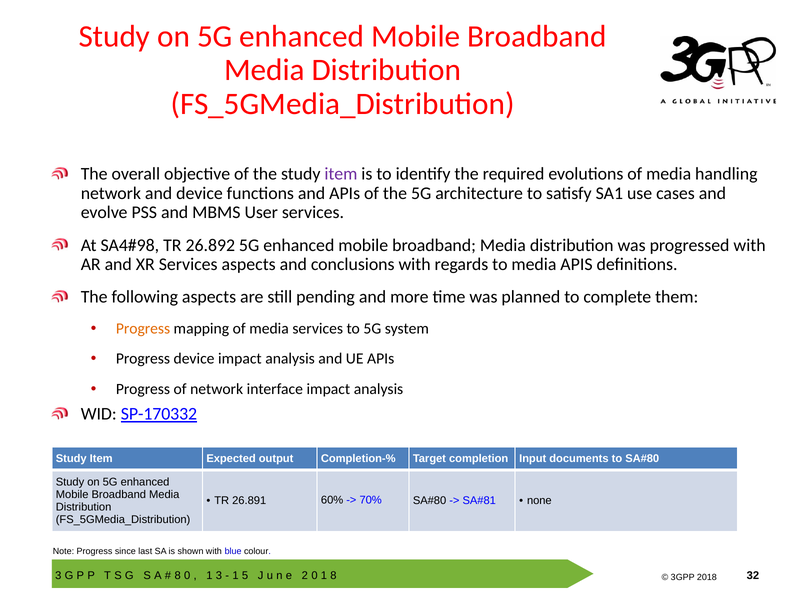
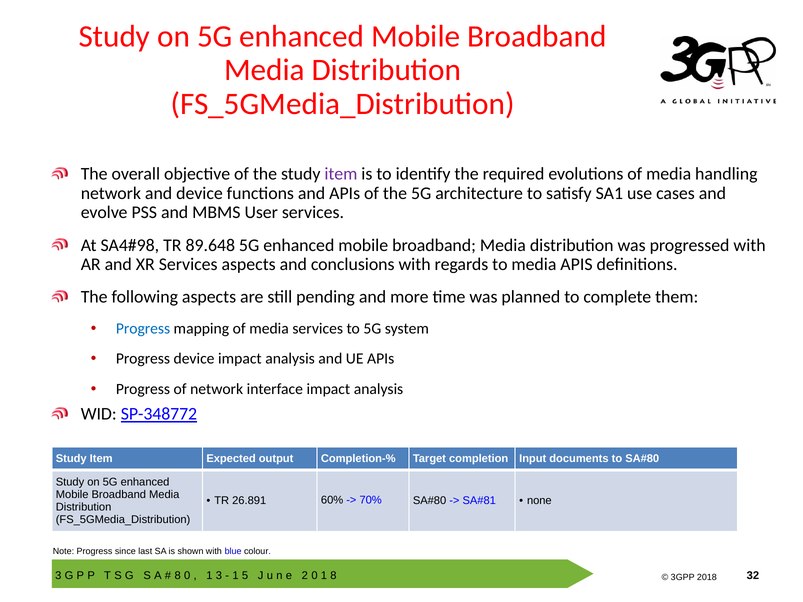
26.892: 26.892 -> 89.648 (210, 245)
Progress colour: orange -> blue (143, 329)
SP-170332: SP-170332 -> SP-348772 (159, 414)
